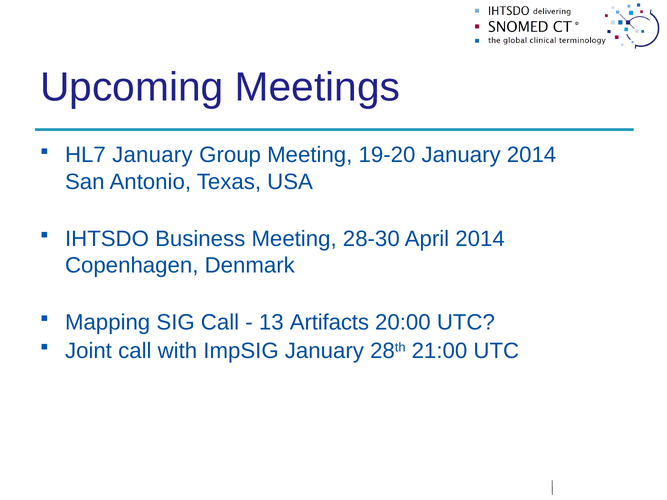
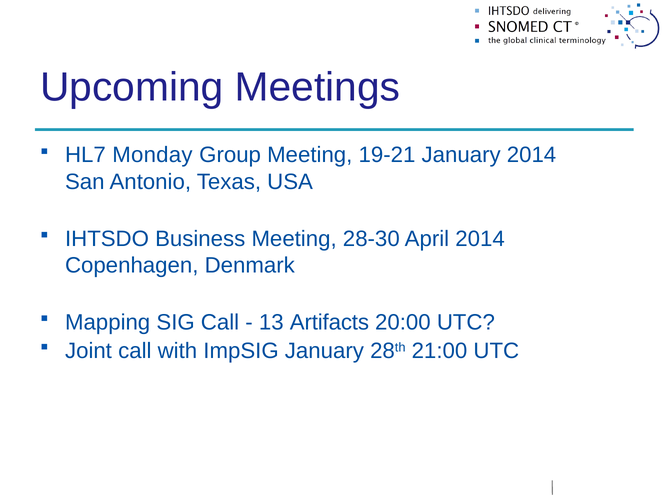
HL7 January: January -> Monday (152, 155)
19-20: 19-20 -> 19-21 (387, 155)
